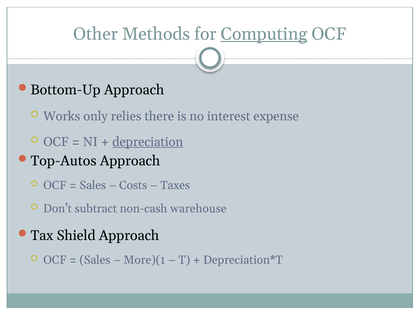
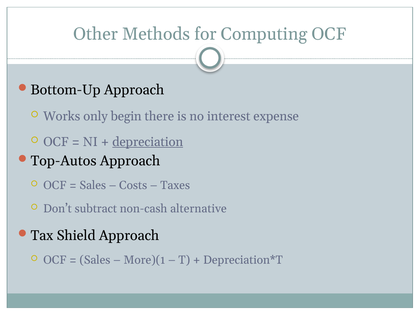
Computing underline: present -> none (264, 34)
relies: relies -> begin (126, 116)
warehouse: warehouse -> alternative (198, 209)
